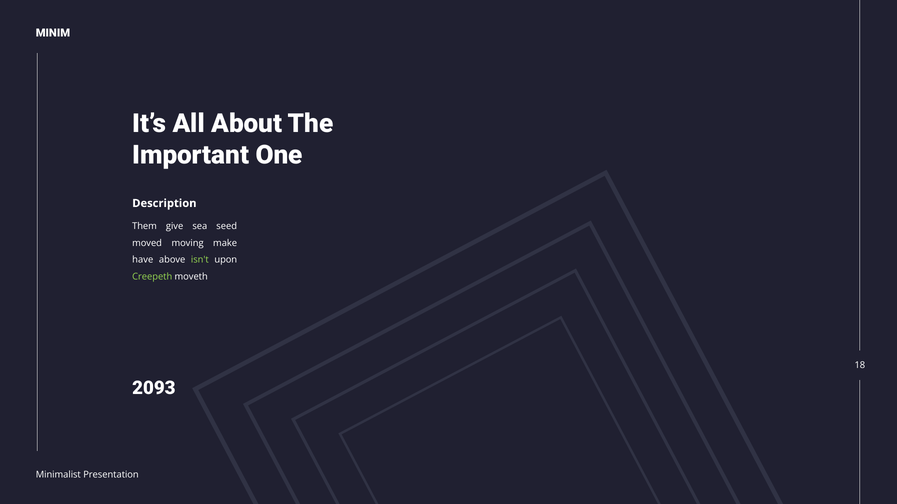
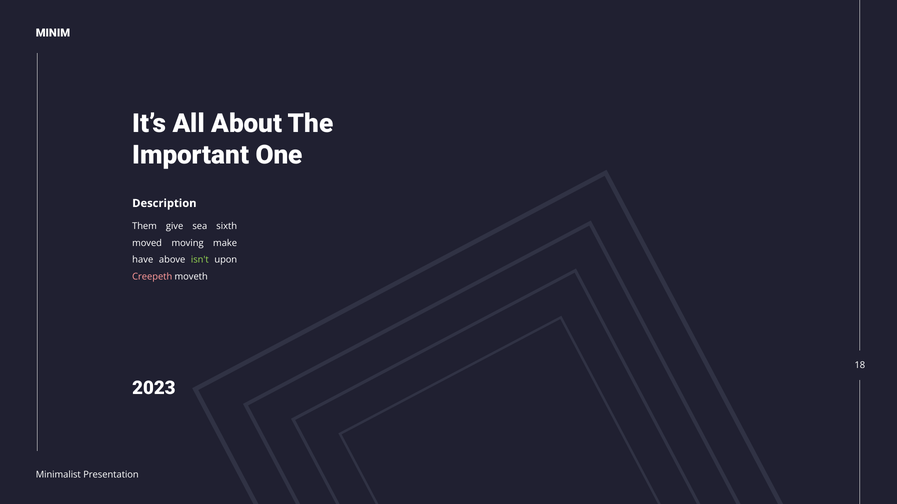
seed: seed -> sixth (227, 226)
Creepeth colour: light green -> pink (152, 277)
2093: 2093 -> 2023 (154, 389)
